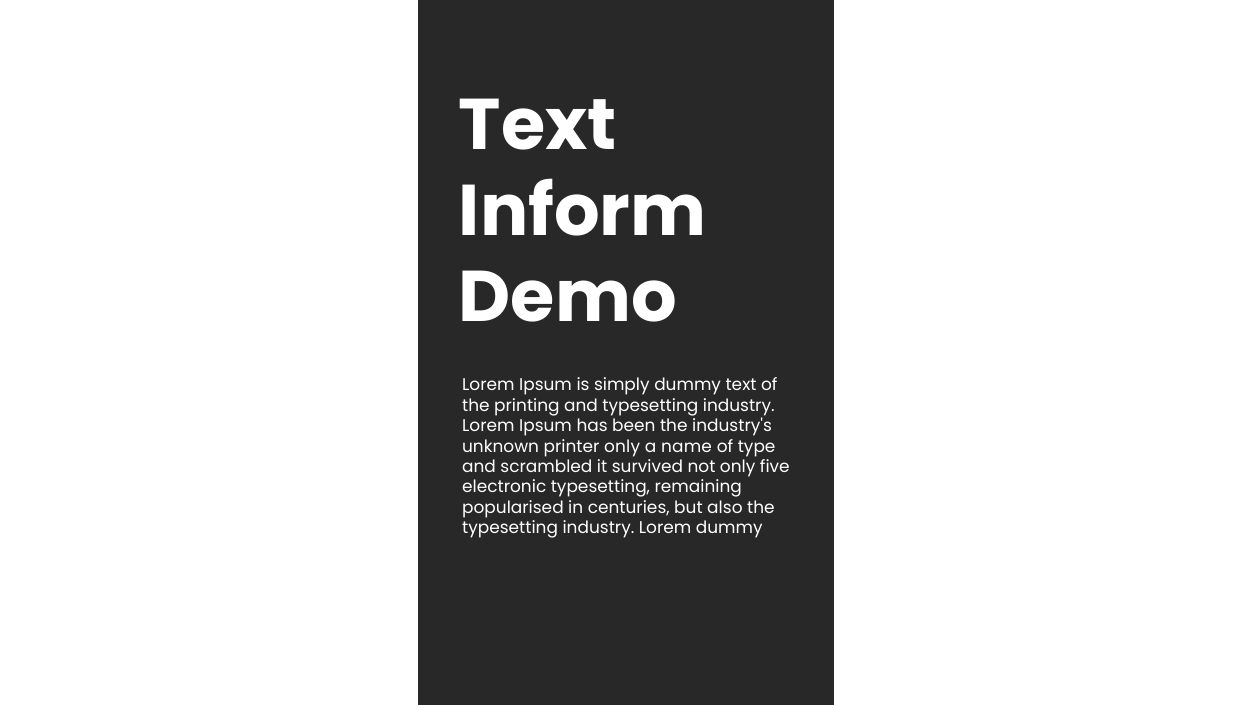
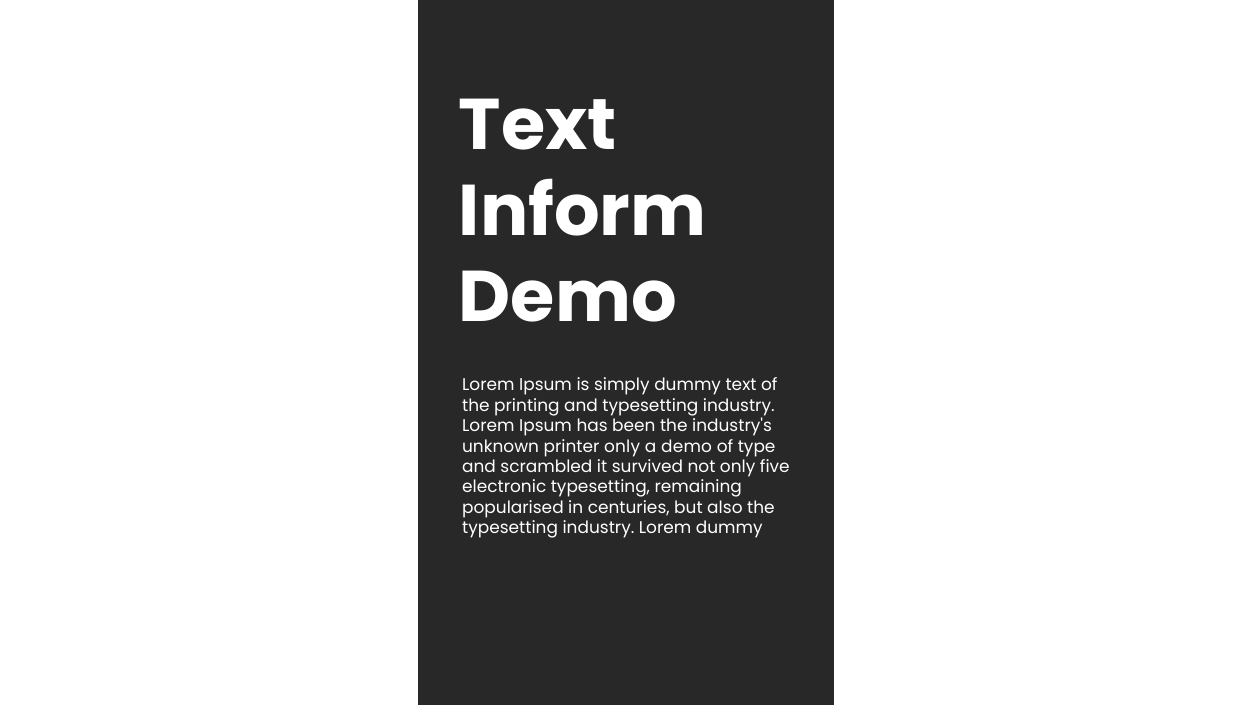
a name: name -> demo (687, 446)
